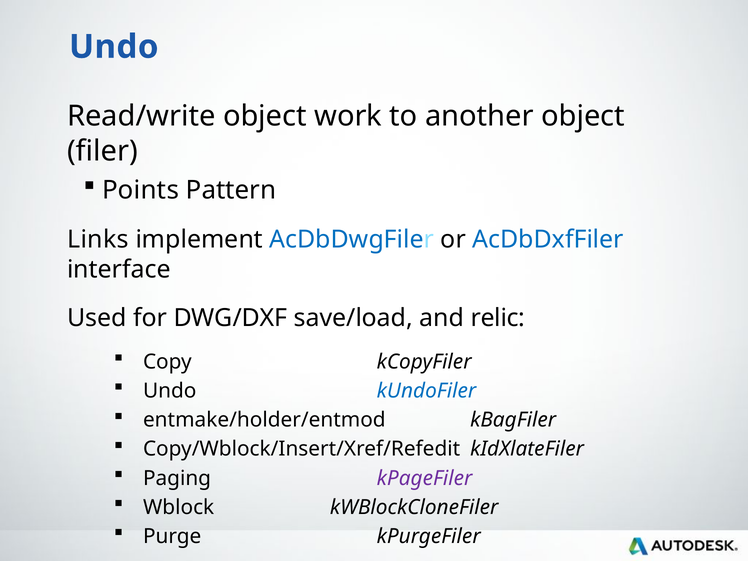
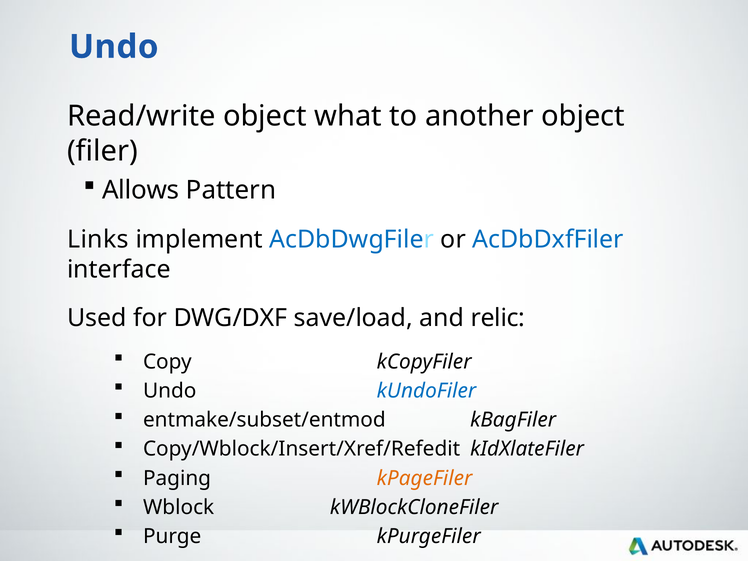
work: work -> what (348, 116)
Points: Points -> Allows (141, 190)
entmake/holder/entmod: entmake/holder/entmod -> entmake/subset/entmod (264, 420)
kPageFiler colour: purple -> orange (425, 478)
